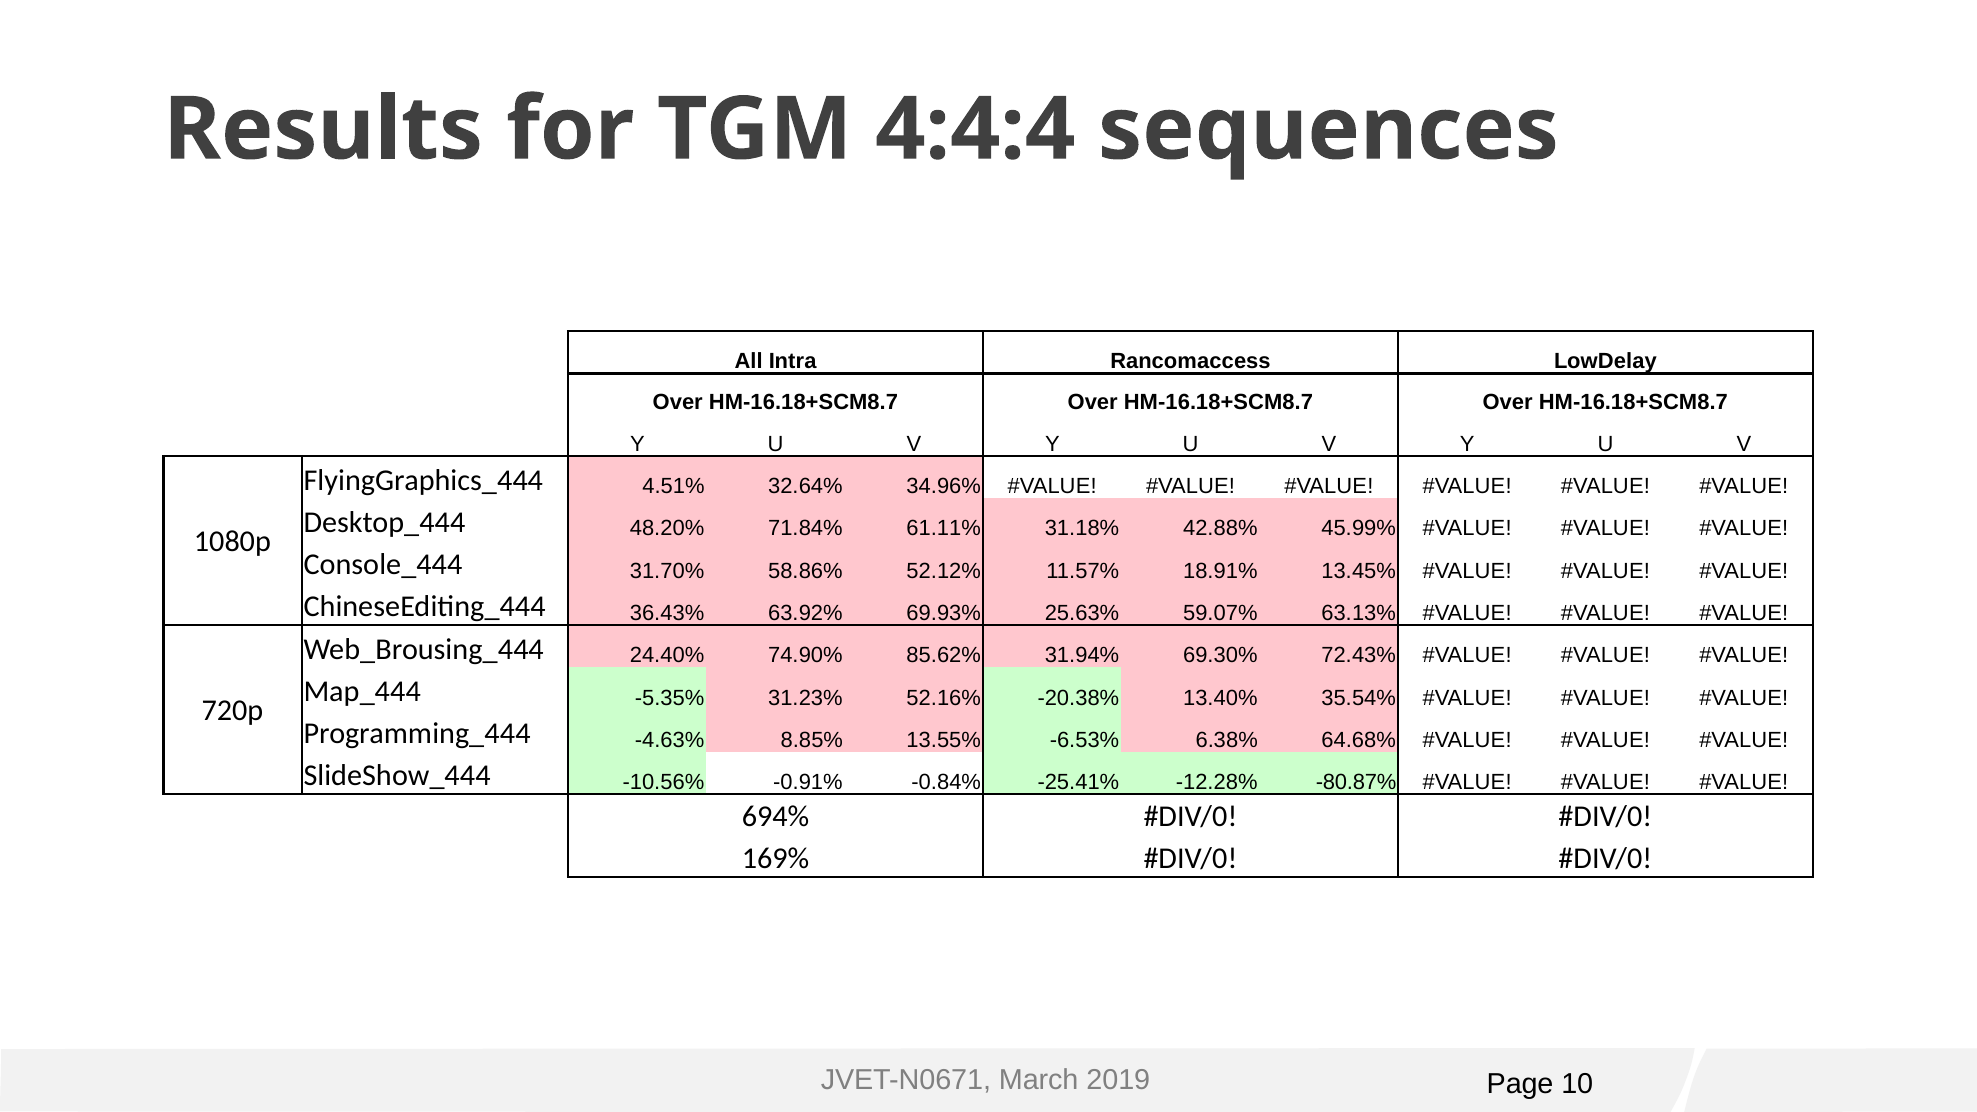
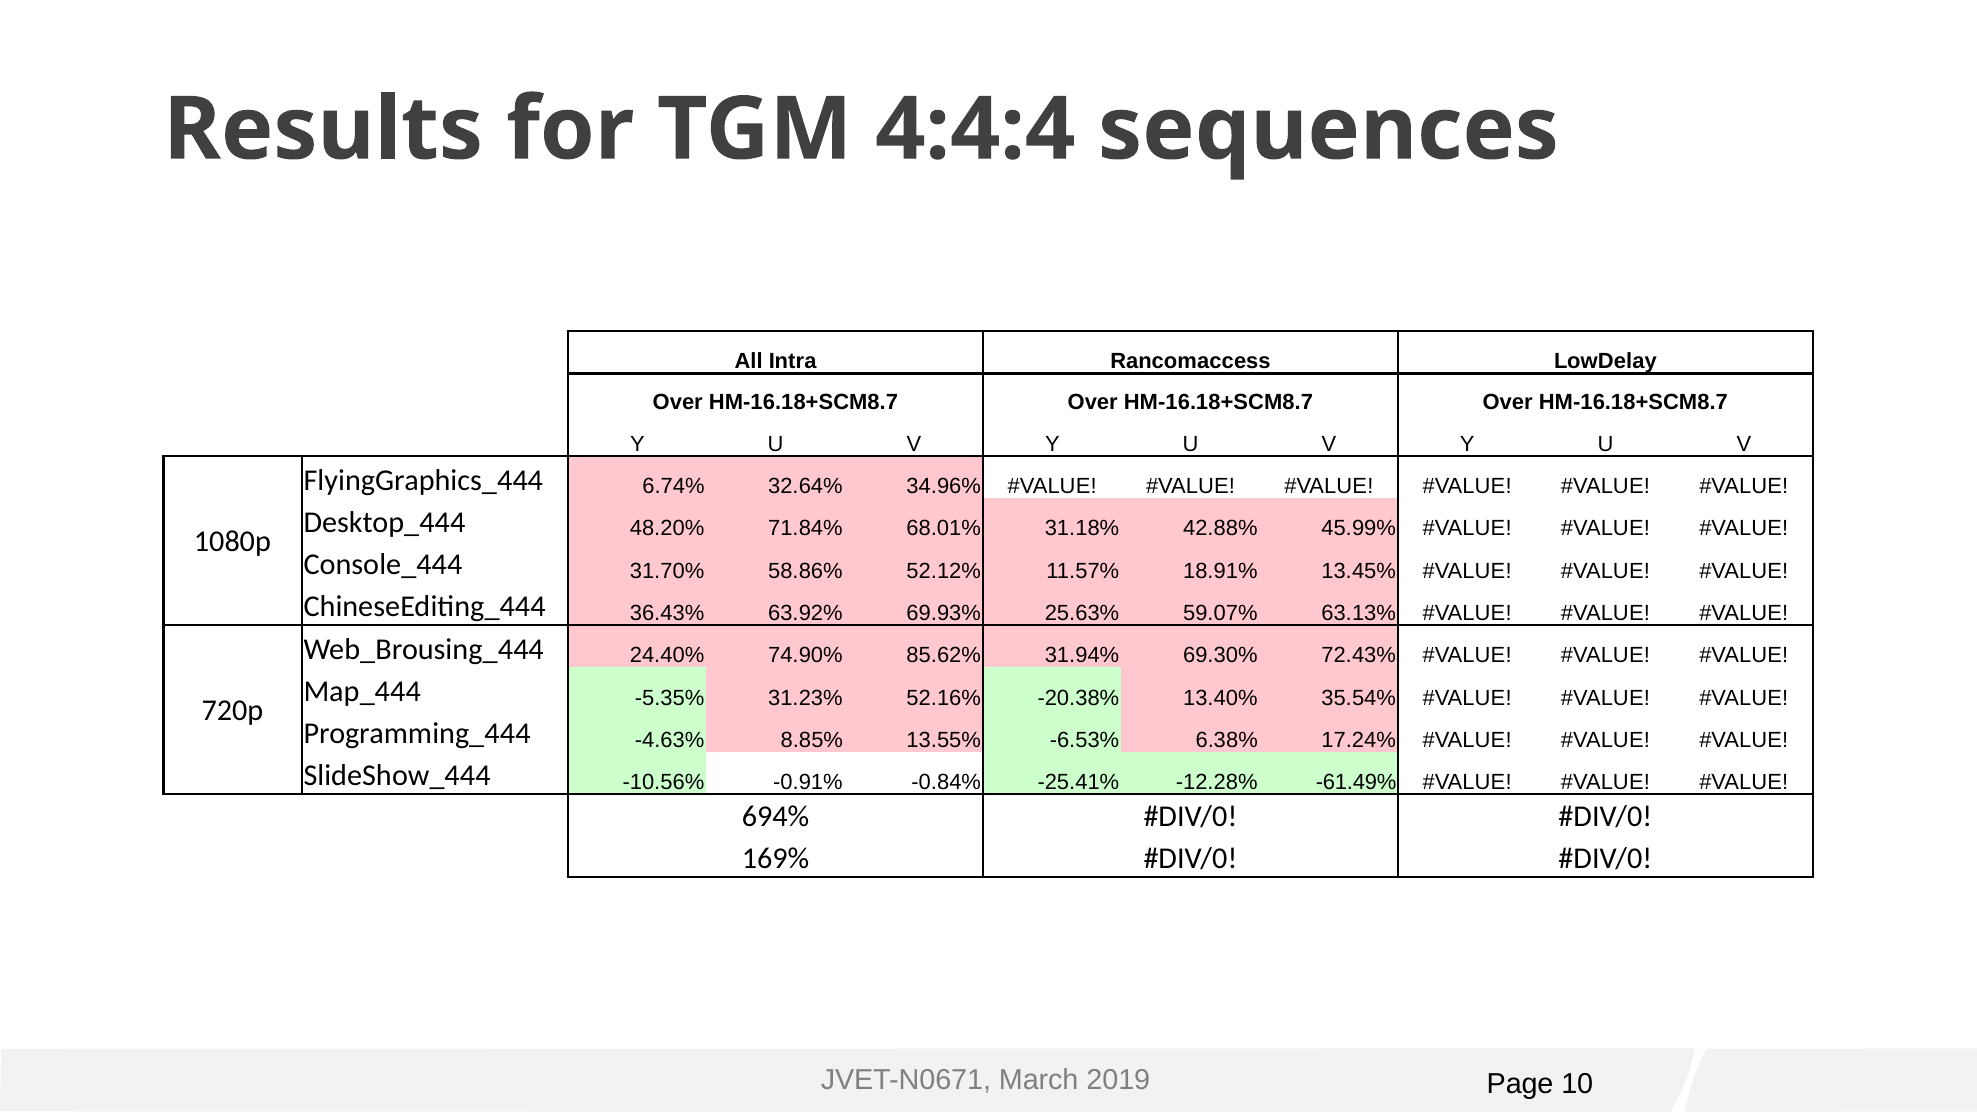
4.51%: 4.51% -> 6.74% (673, 487)
61.11%: 61.11% -> 68.01% (944, 529)
64.68%: 64.68% -> 17.24% (1359, 740)
-80.87%: -80.87% -> -61.49% (1356, 782)
